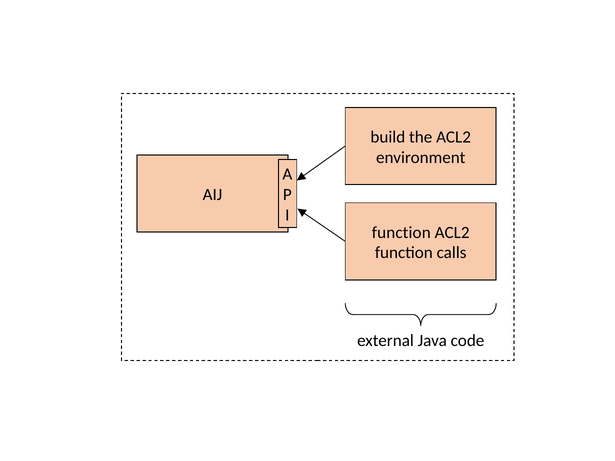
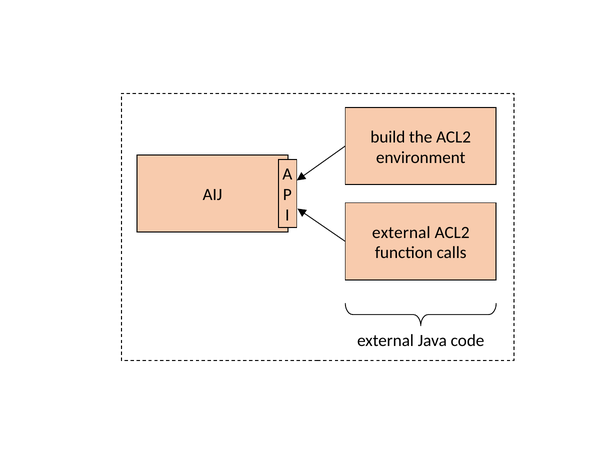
function: function -> external (401, 232)
